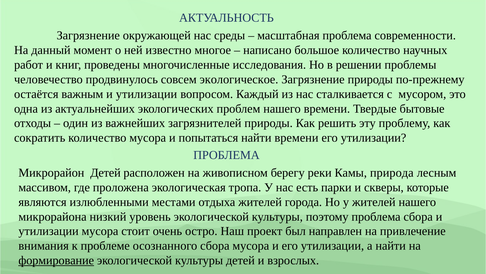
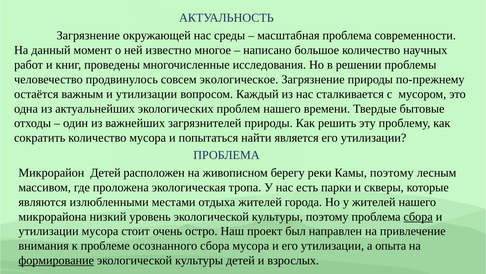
найти времени: времени -> является (297, 138)
Камы природа: природа -> поэтому (392, 172)
сбора underline: none -> present (418, 216)
а найти: найти -> опыта (391, 245)
